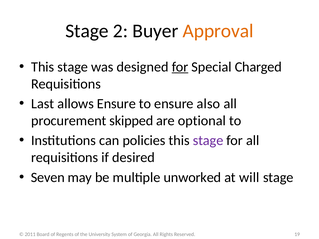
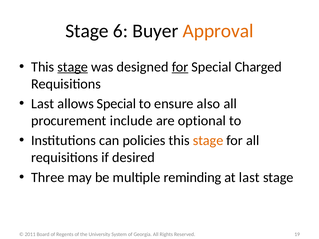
2: 2 -> 6 (120, 31)
stage underline: none -> present (73, 67)
allows Ensure: Ensure -> Special (116, 104)
skipped: skipped -> include (131, 121)
stage colour: purple -> orange (208, 141)
Seven: Seven -> Three (48, 178)
unworked: unworked -> reminding (192, 178)
at will: will -> last (249, 178)
